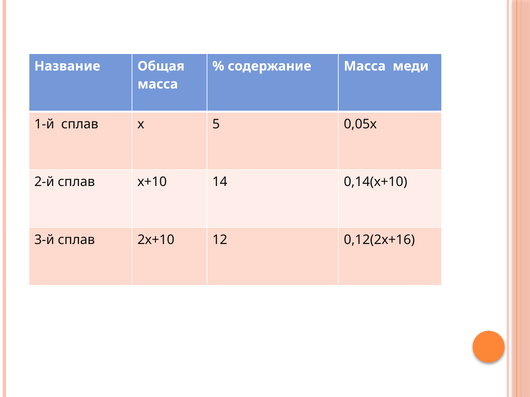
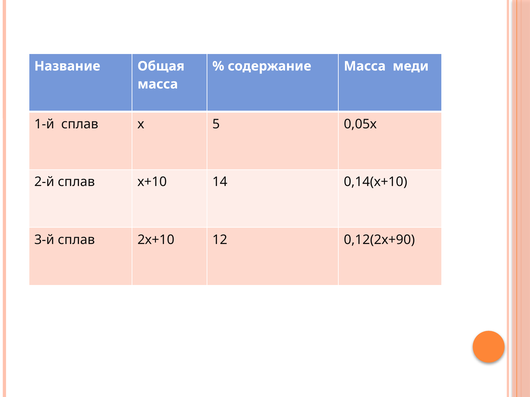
0,12(2х+16: 0,12(2х+16 -> 0,12(2х+90 (379, 240)
